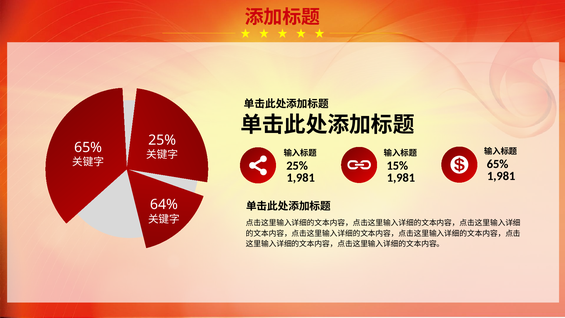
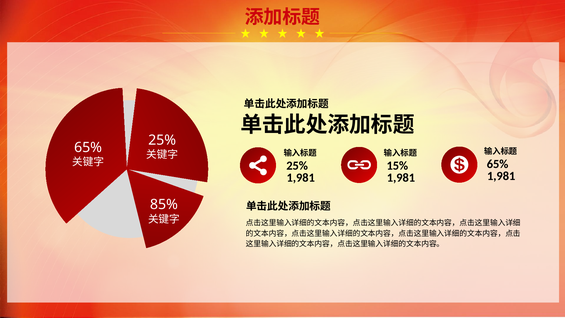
64%: 64% -> 85% (164, 205)
